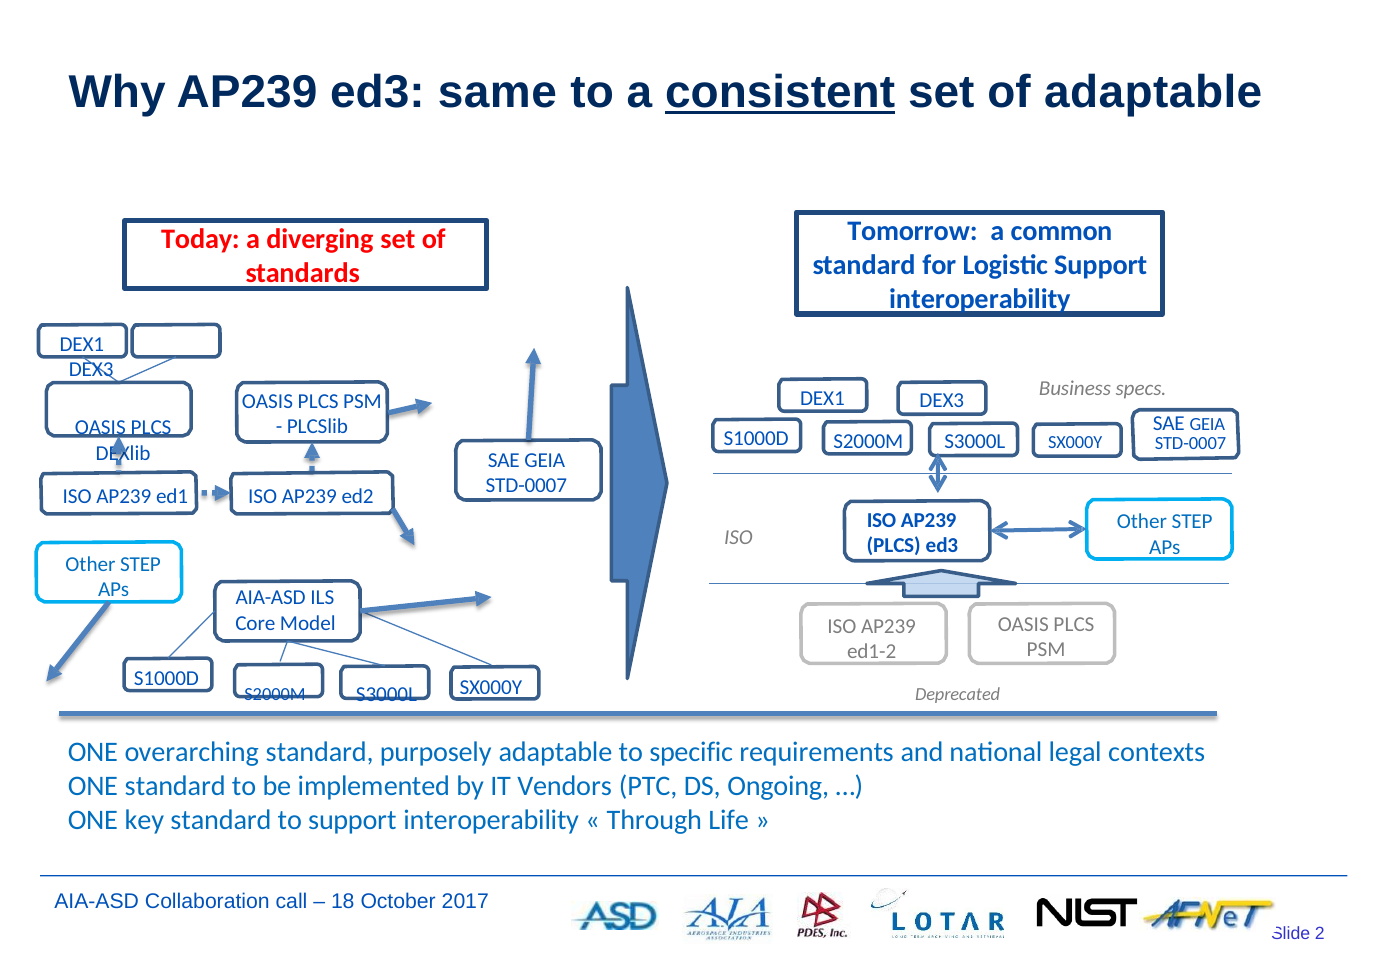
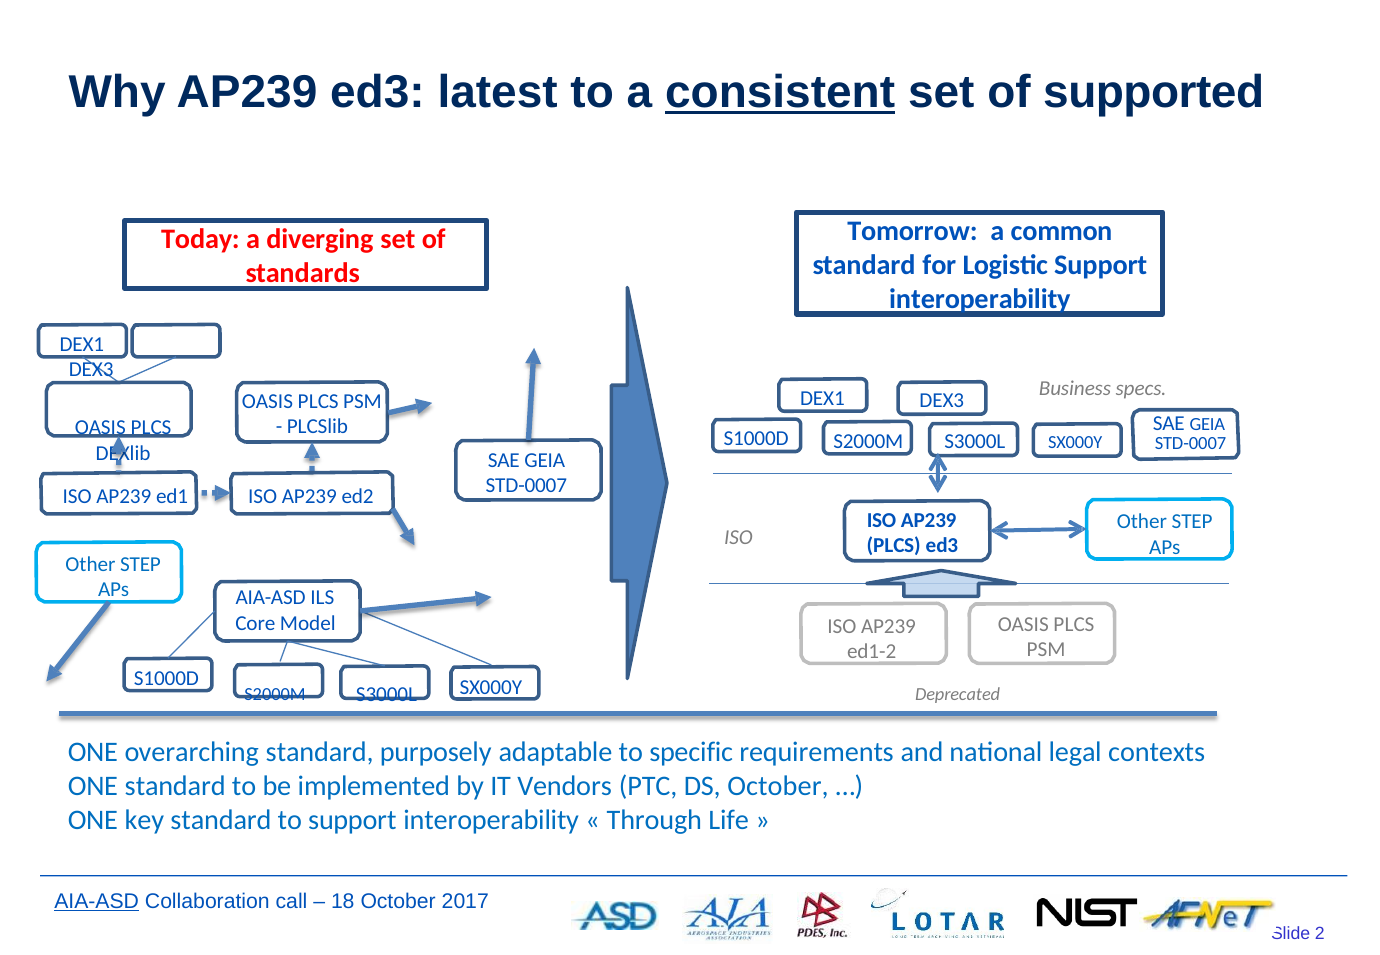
same: same -> latest (498, 93)
of adaptable: adaptable -> supported (1154, 93)
DS Ongoing: Ongoing -> October (778, 787)
AIA-ASD underline: none -> present (97, 902)
